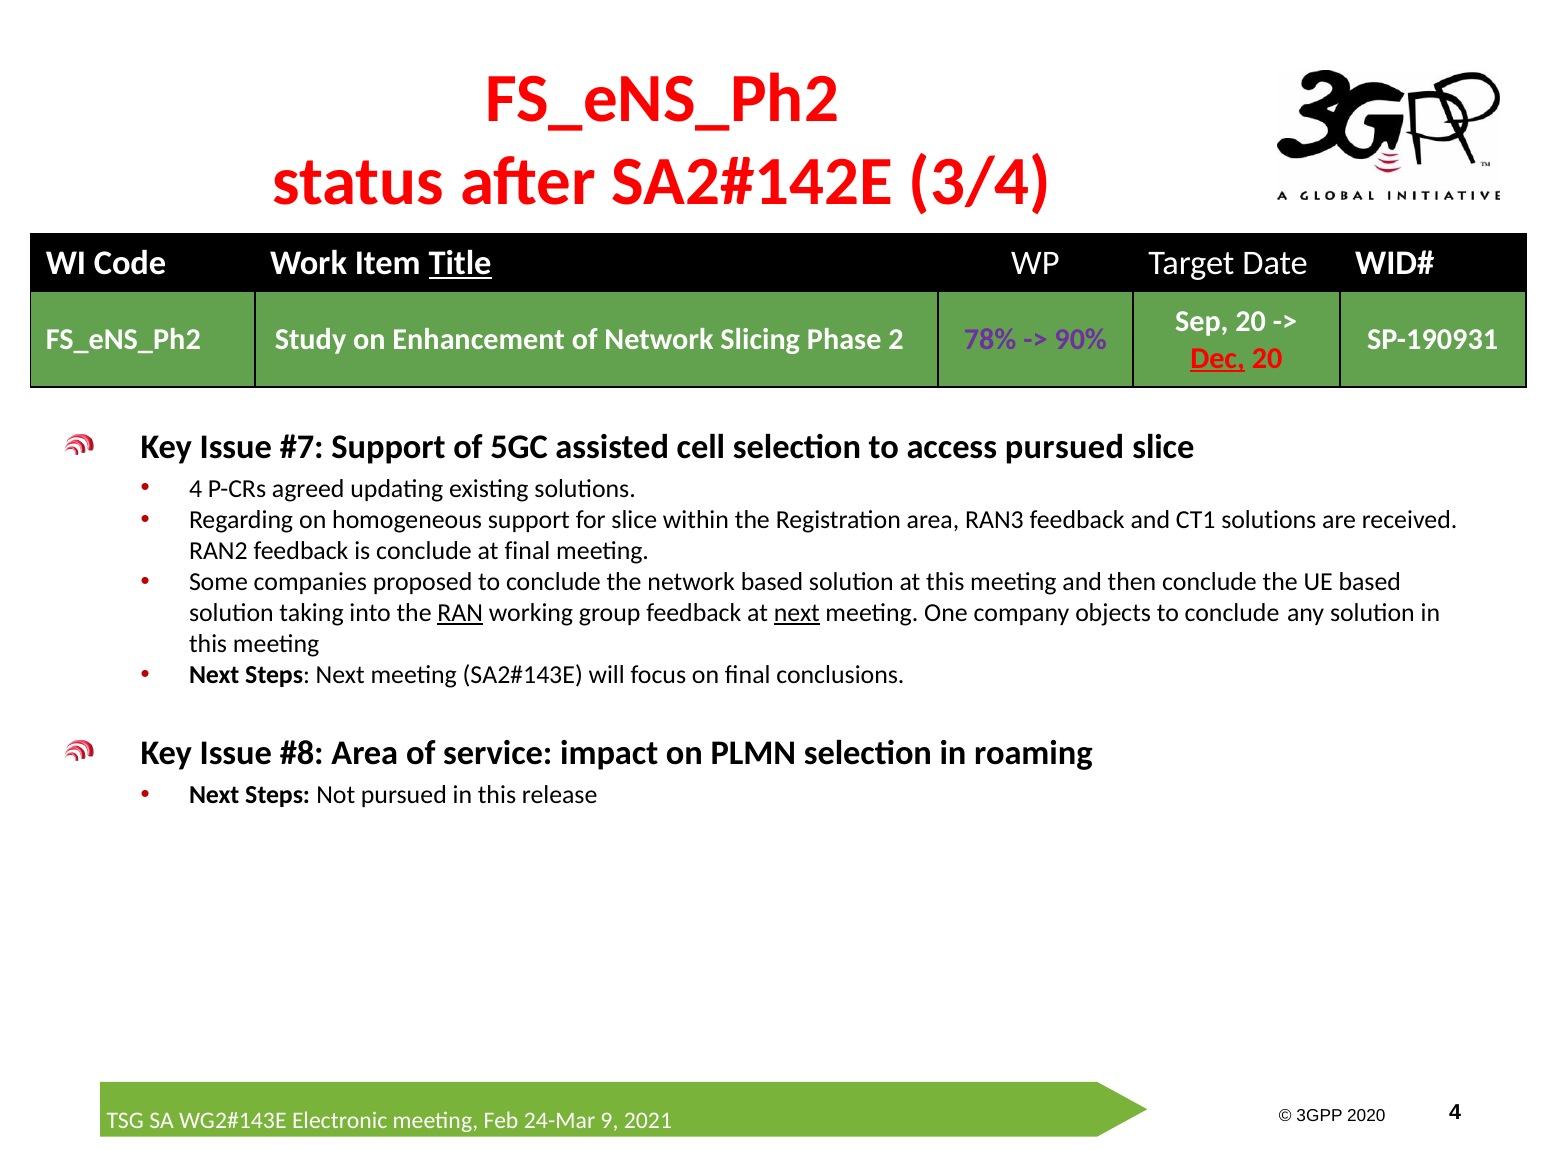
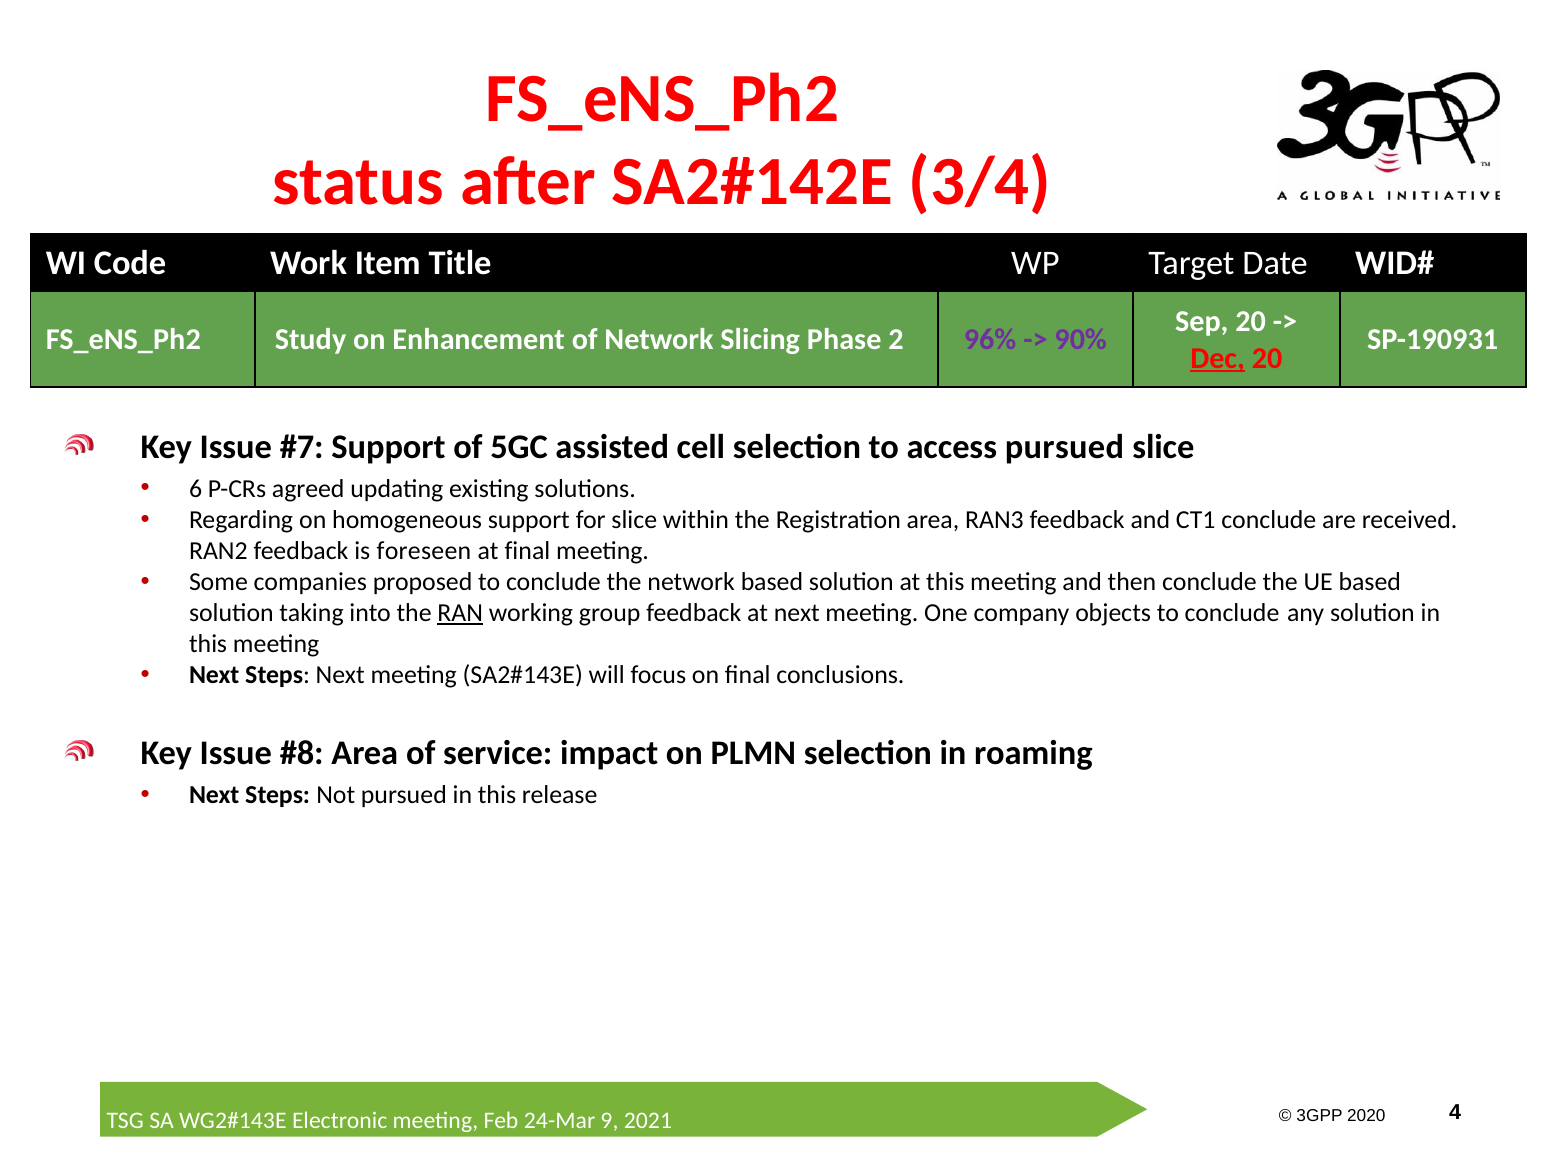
Title underline: present -> none (460, 263)
78%: 78% -> 96% (990, 340)
4: 4 -> 6 (196, 489)
CT1 solutions: solutions -> conclude (1269, 520)
is conclude: conclude -> foreseen (424, 551)
next underline: present -> none (797, 613)
